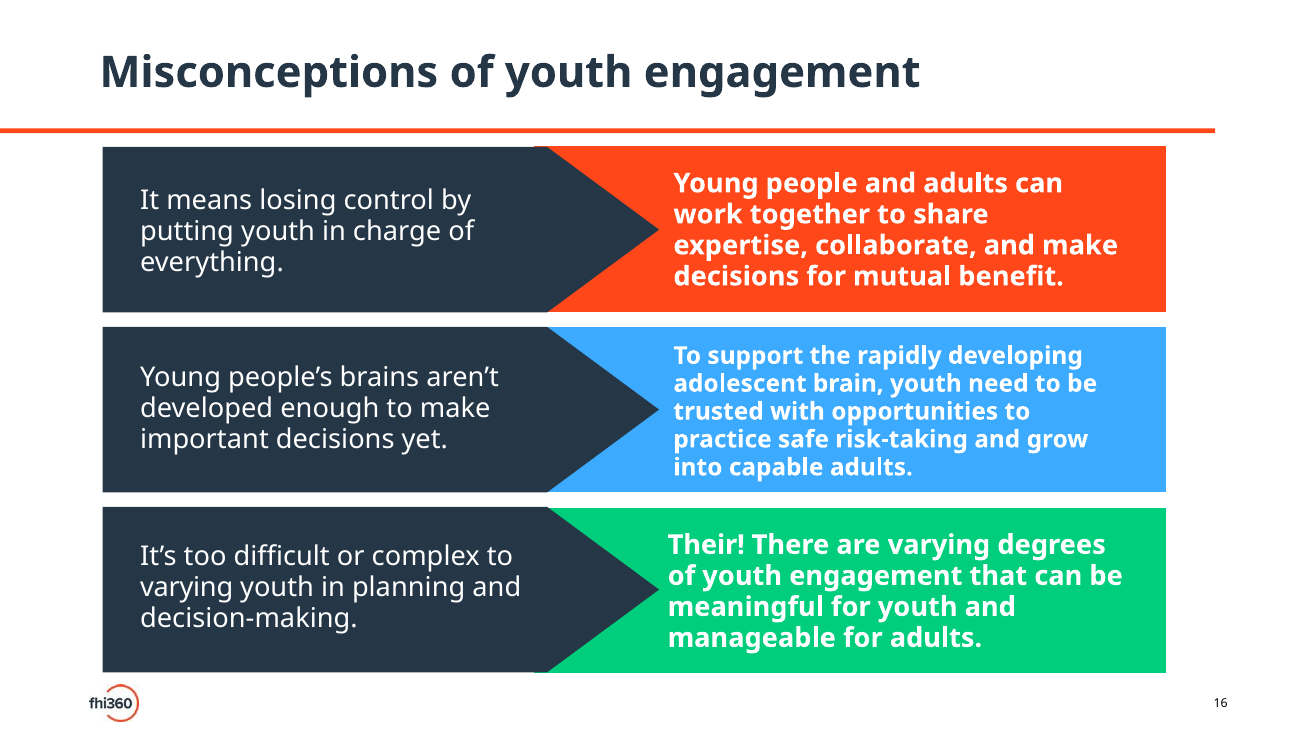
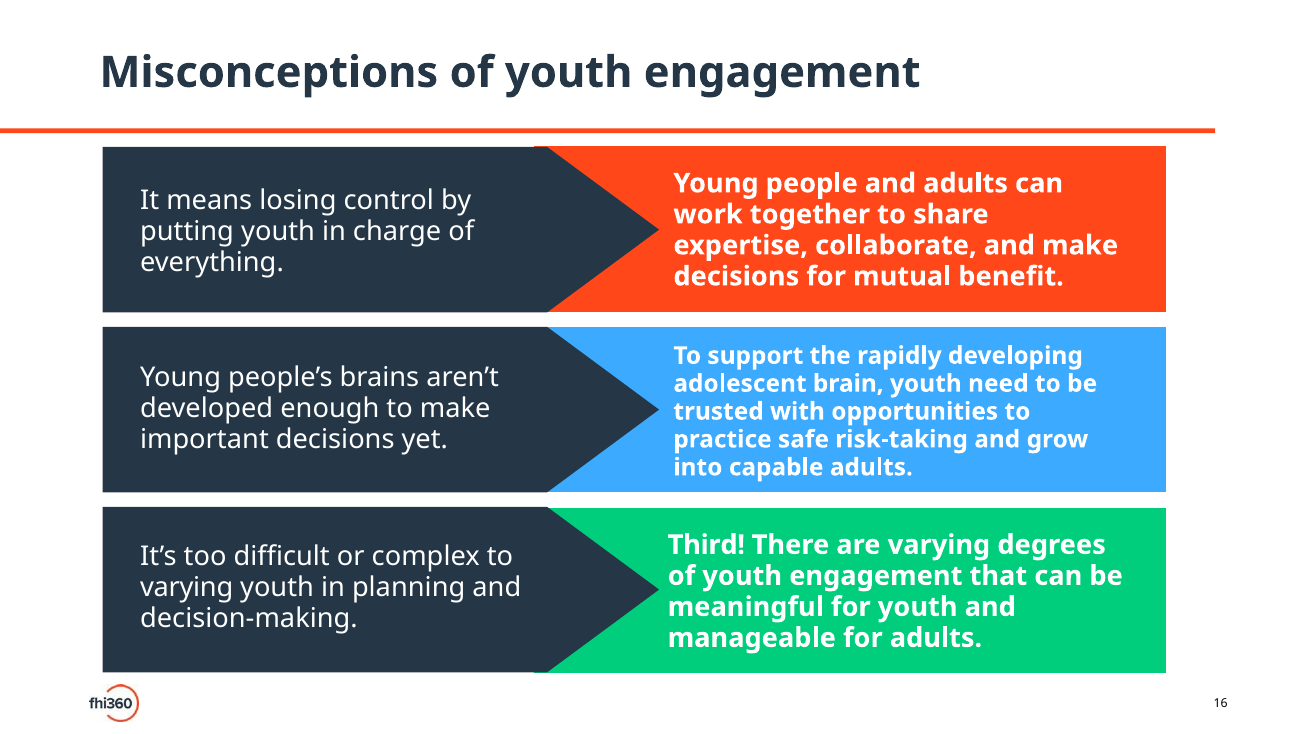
Their: Their -> Third (706, 545)
